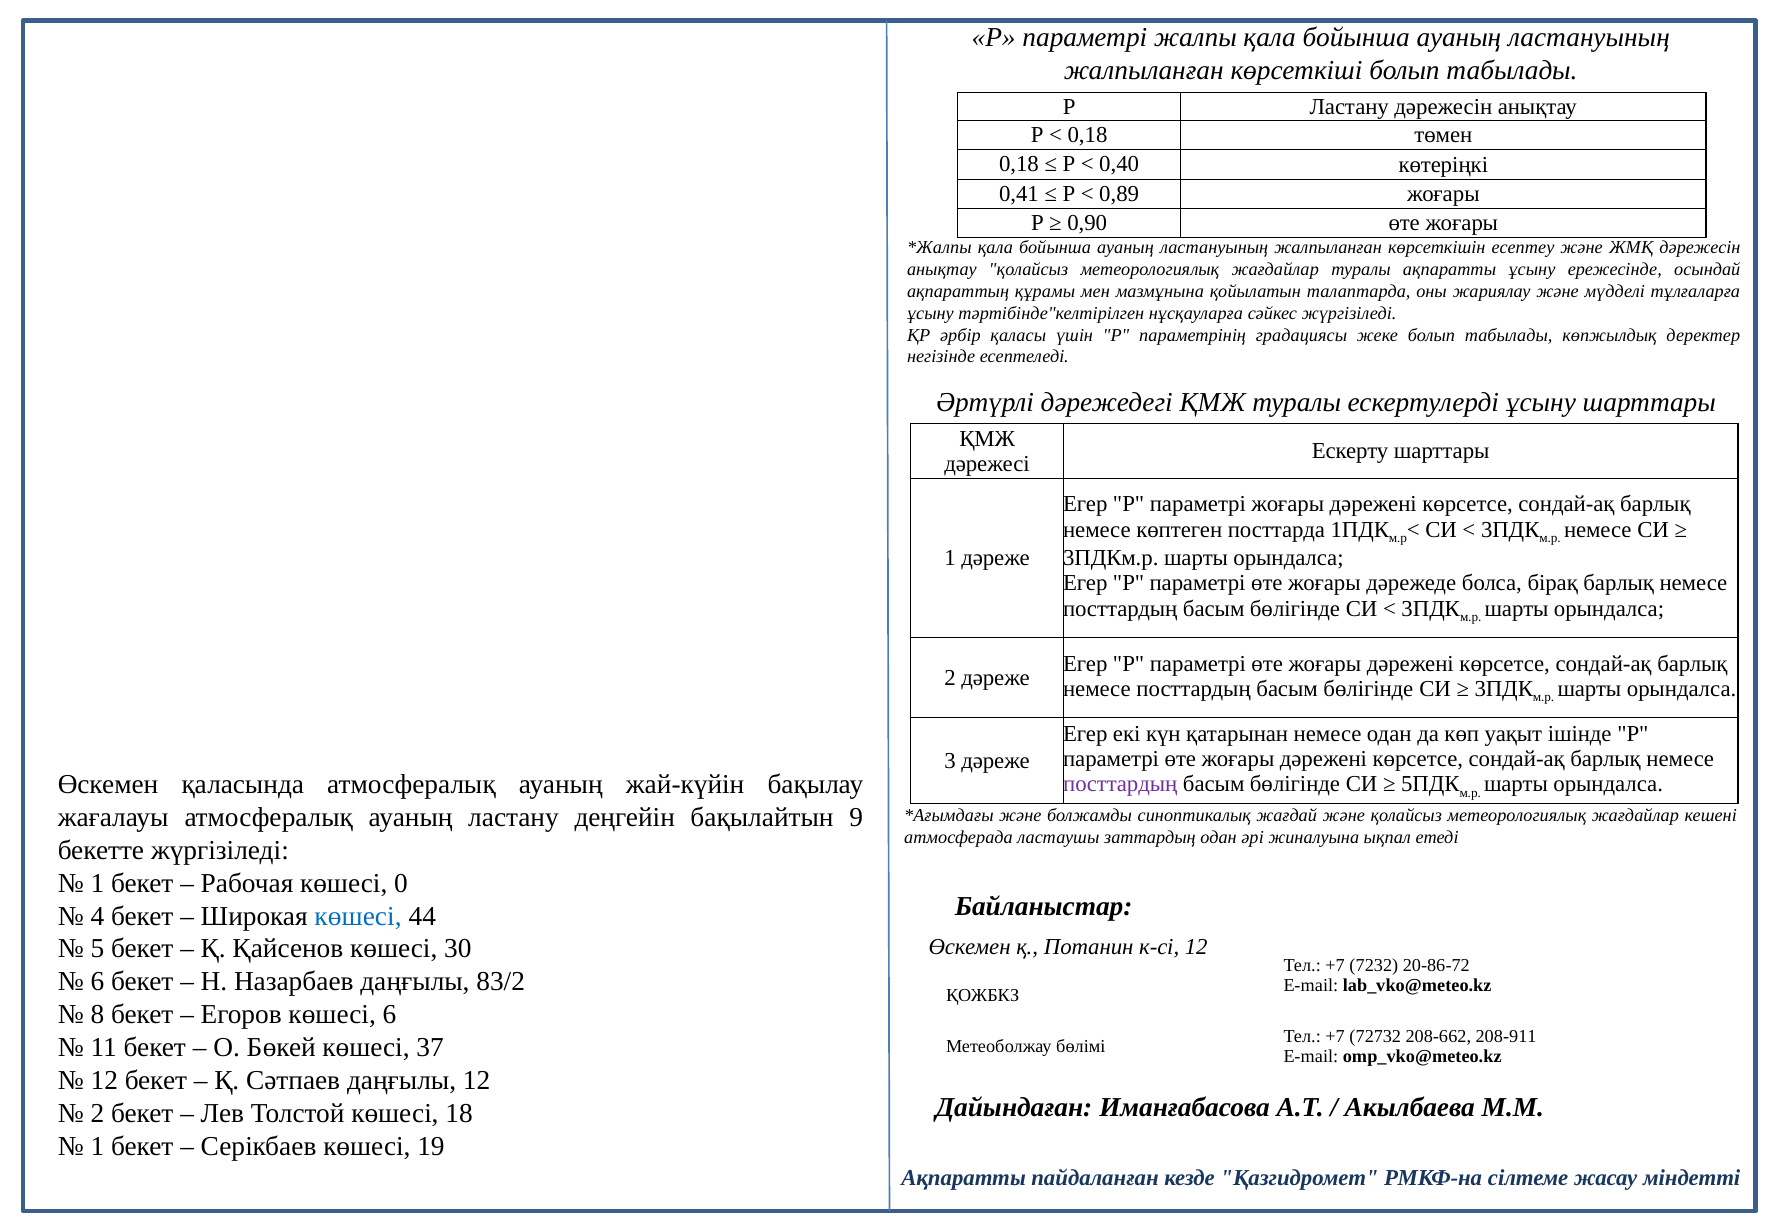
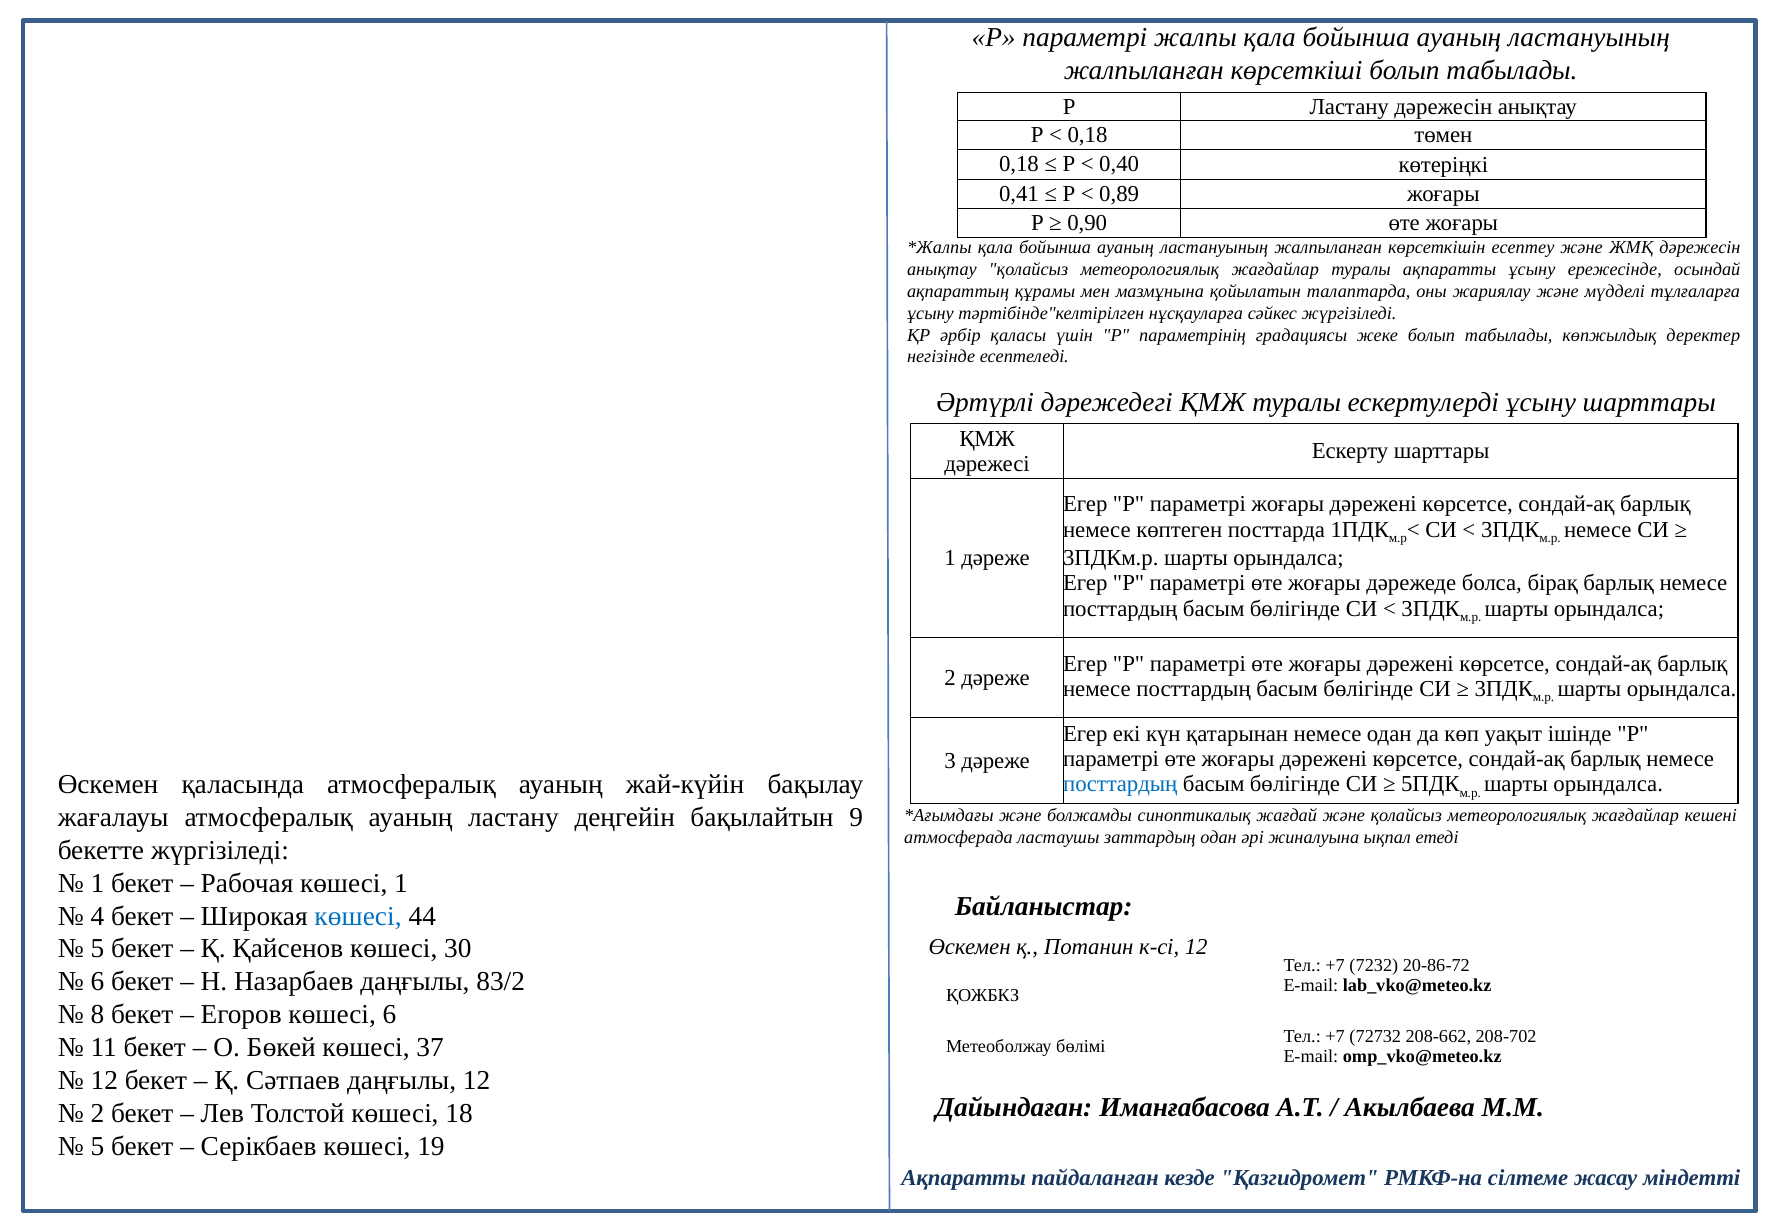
посттардың colour: purple -> blue (1120, 784)
көшесі 0: 0 -> 1 (401, 883)
208-911: 208-911 -> 208-702 (1506, 1036)
1: 1 -> 5 (97, 1146)
